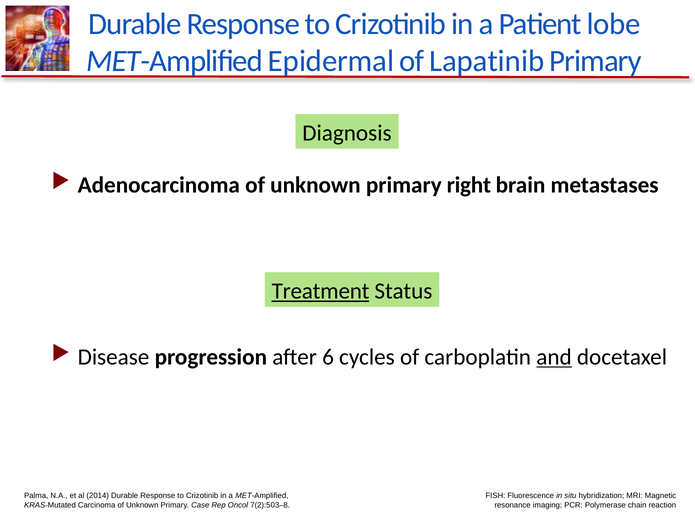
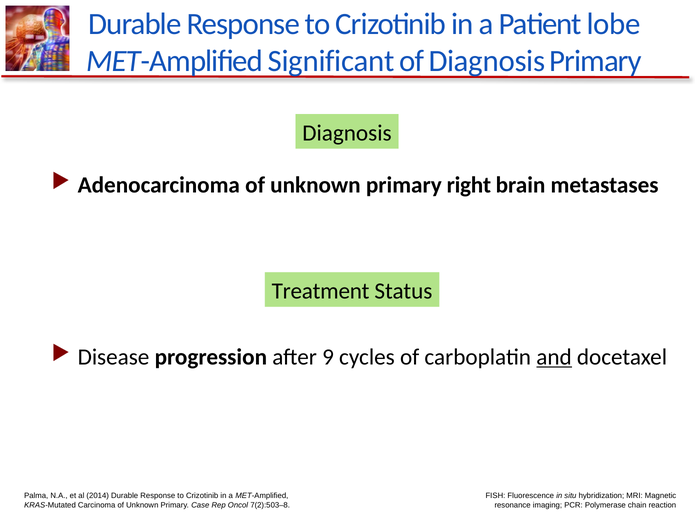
Epidermal: Epidermal -> Significant (331, 61)
of Lapatinib: Lapatinib -> Diagnosis (487, 61)
Treatment underline: present -> none (321, 291)
6: 6 -> 9 (328, 357)
